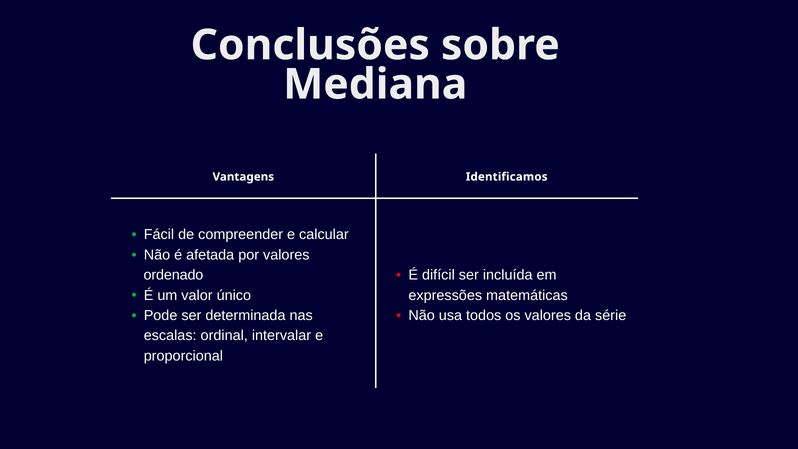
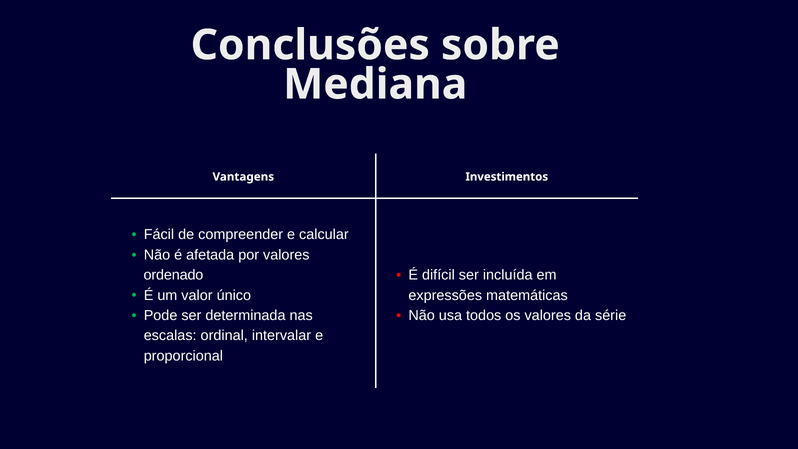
Identificamos: Identificamos -> Investimentos (507, 177)
